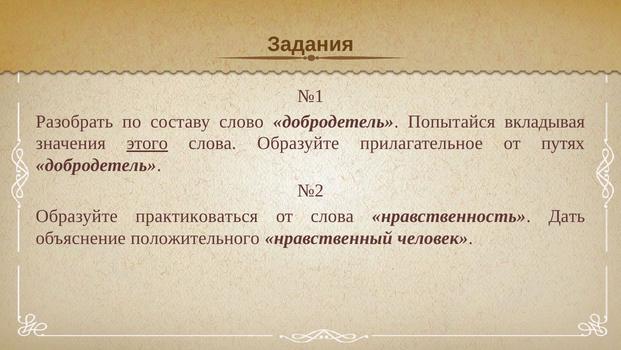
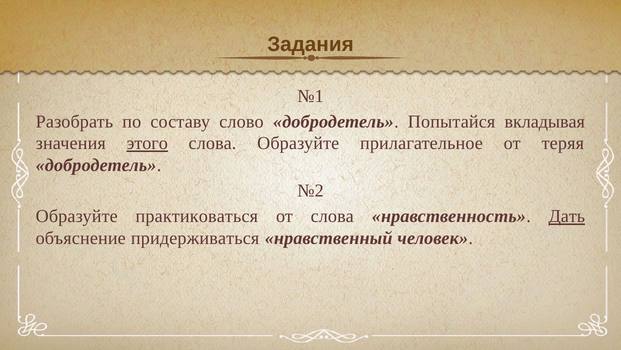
путях: путях -> теряя (563, 143)
Дать underline: none -> present (567, 216)
положительного: положительного -> придерживаться (195, 238)
